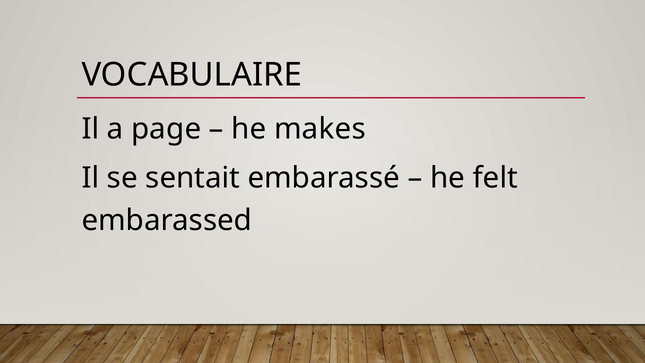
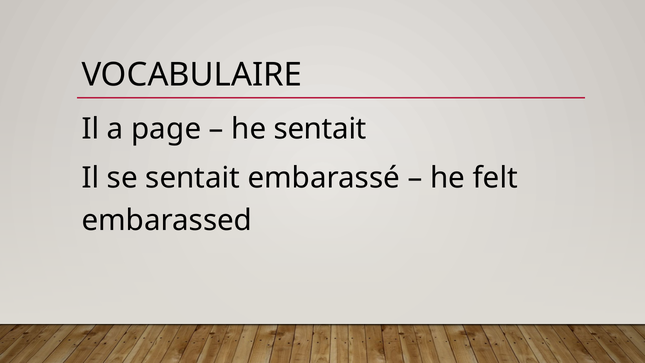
he makes: makes -> sentait (320, 129)
